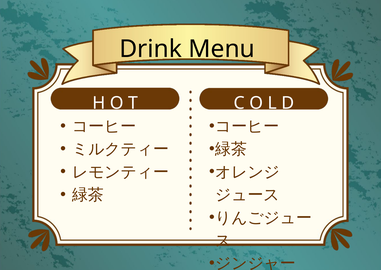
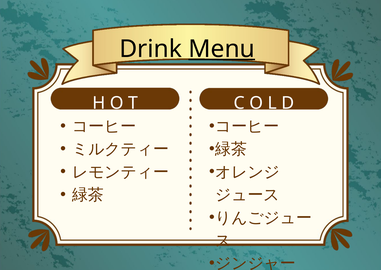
Menu underline: none -> present (222, 49)
